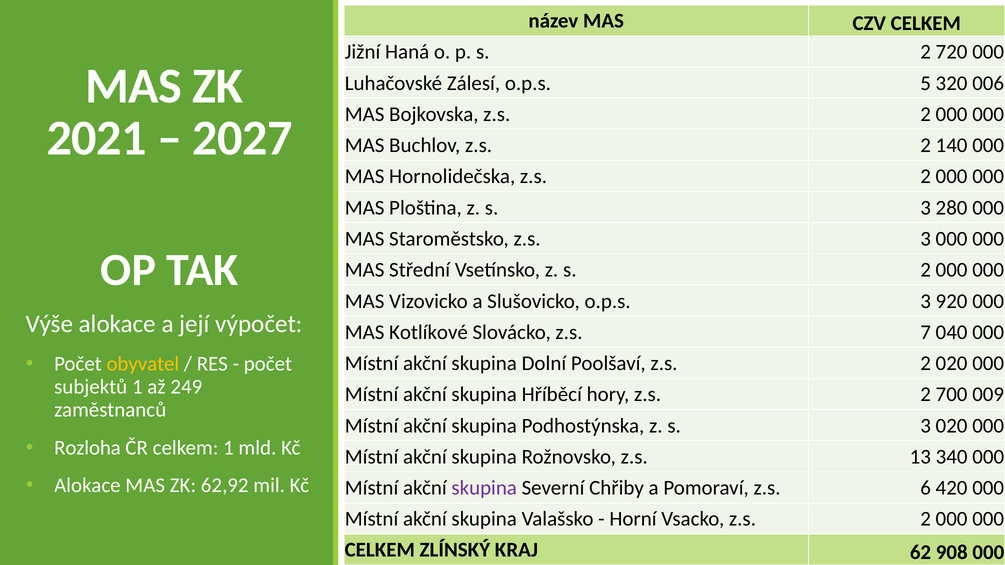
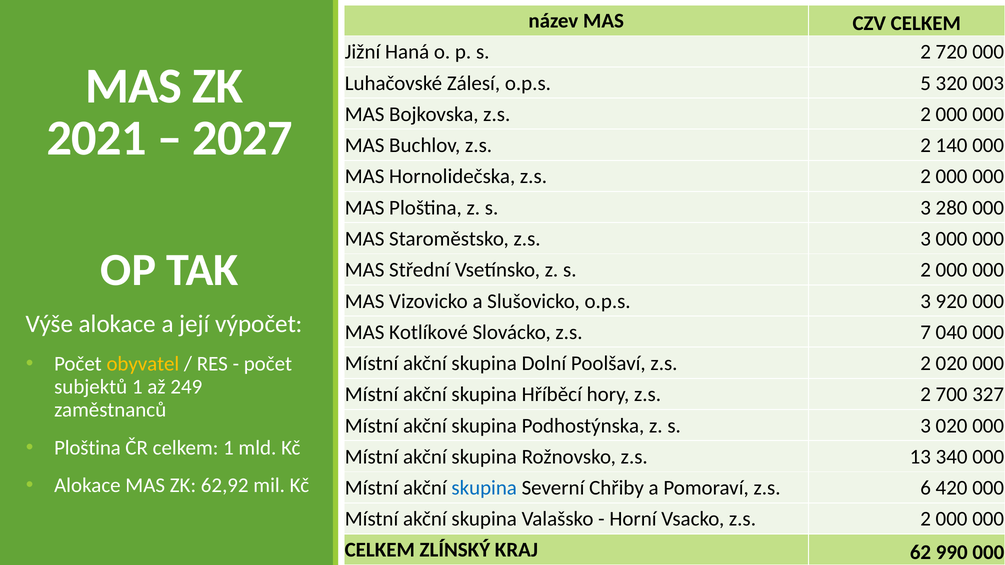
006: 006 -> 003 (988, 83)
009: 009 -> 327 (988, 395)
Rozloha: Rozloha -> Ploština (87, 448)
skupina colour: purple -> blue (484, 488)
908: 908 -> 990 (952, 553)
